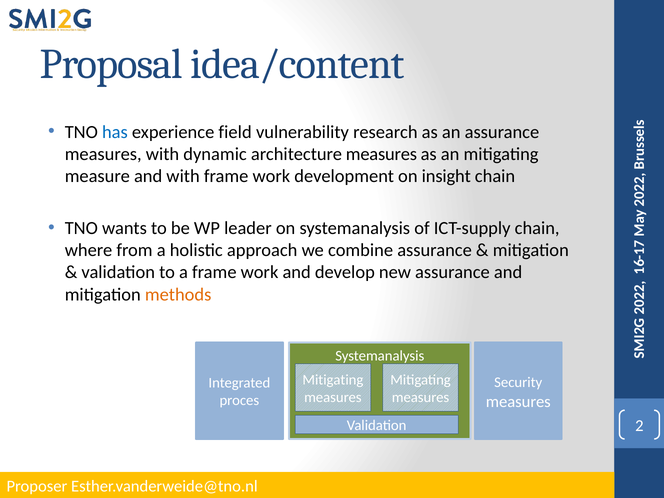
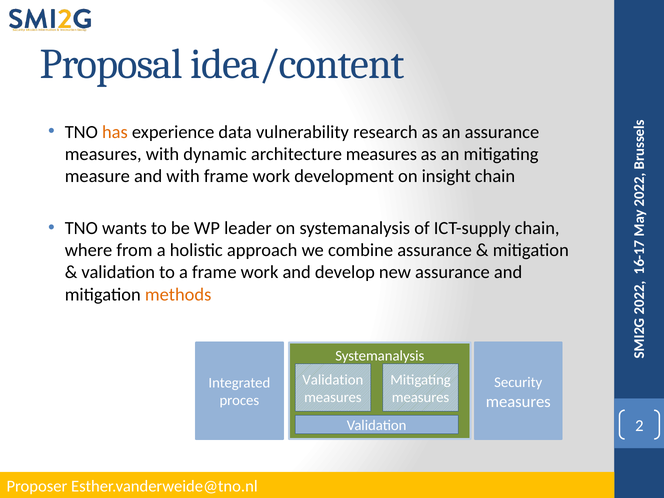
has colour: blue -> orange (115, 132)
field: field -> data (235, 132)
Mitigating: Mitigating -> Validation (333, 380)
